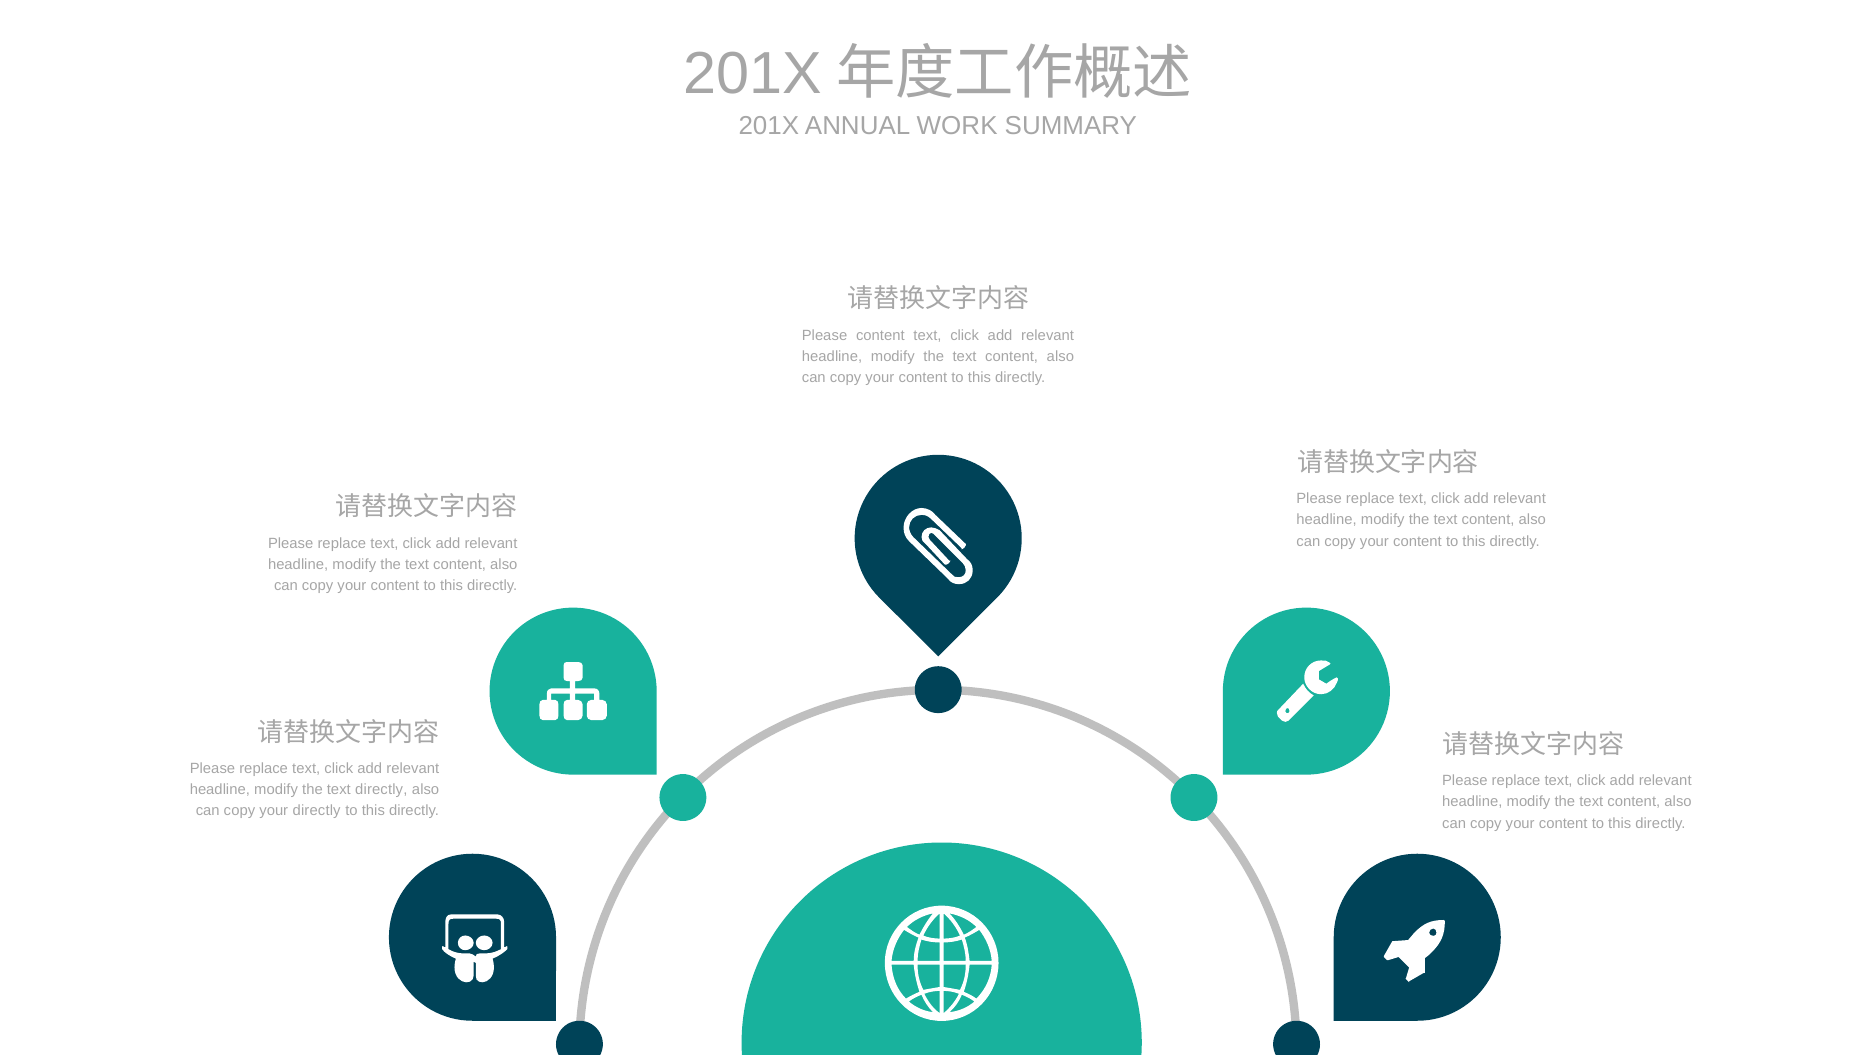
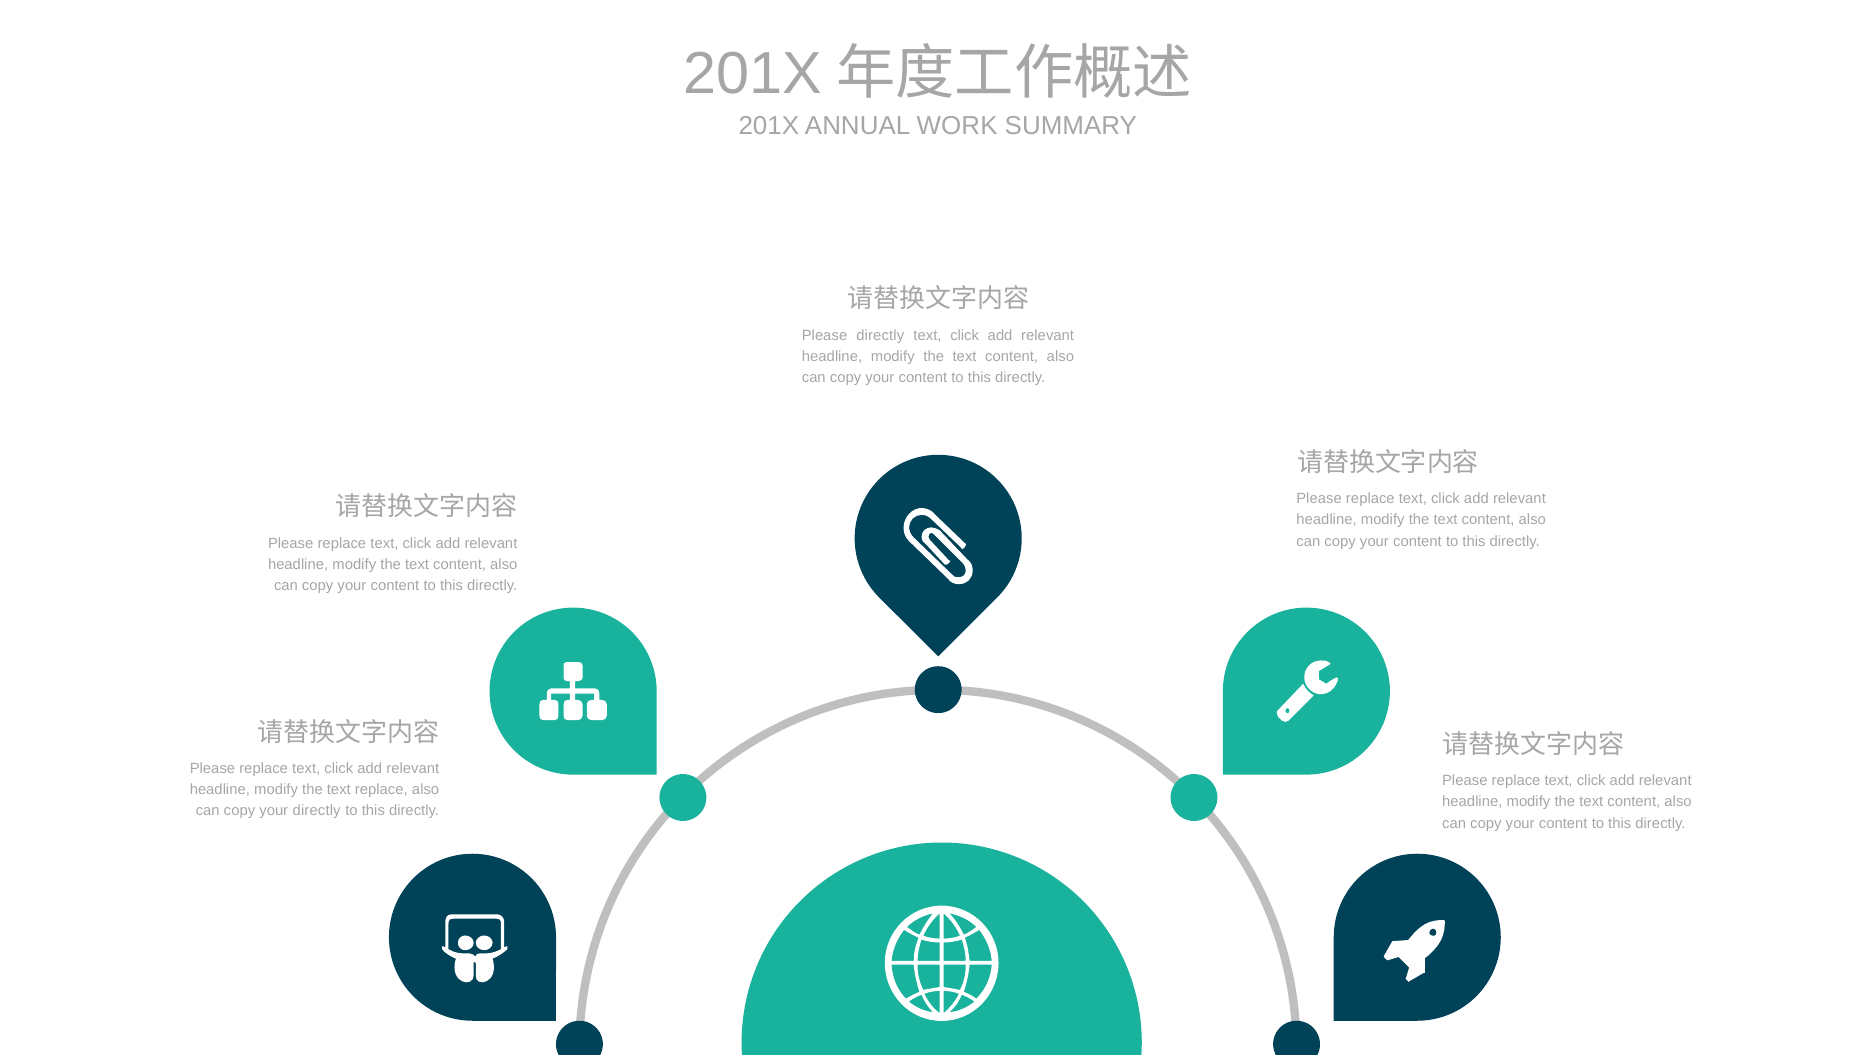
Please content: content -> directly (880, 335)
text directly: directly -> replace (381, 790)
